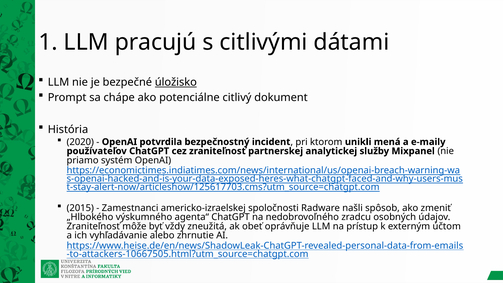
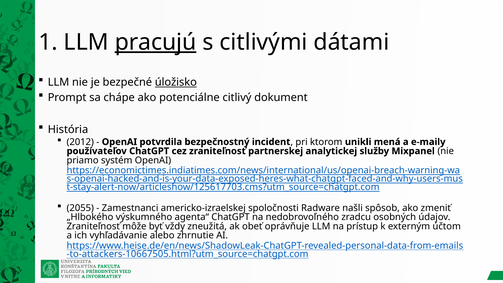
pracujú underline: none -> present (156, 42)
2020: 2020 -> 2012 (80, 142)
2015: 2015 -> 2055 (80, 208)
